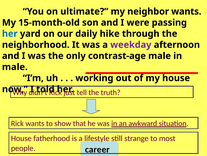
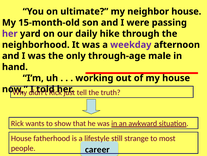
neighbor wants: wants -> house (186, 11)
her colour: blue -> purple (10, 34)
contrast-age: contrast-age -> through-age (117, 56)
male: male -> hand (15, 67)
